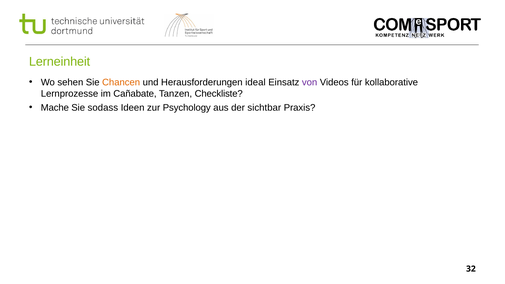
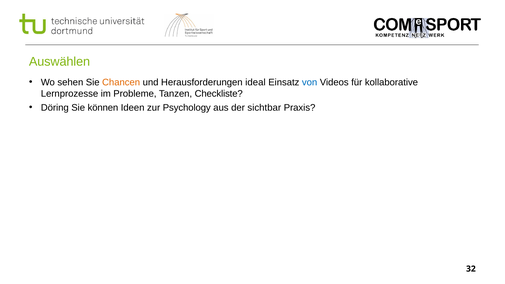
Lerneinheit: Lerneinheit -> Auswählen (60, 62)
von colour: purple -> blue (310, 82)
Cañabate: Cañabate -> Probleme (135, 94)
Mache: Mache -> Döring (55, 108)
sodass: sodass -> können (103, 108)
